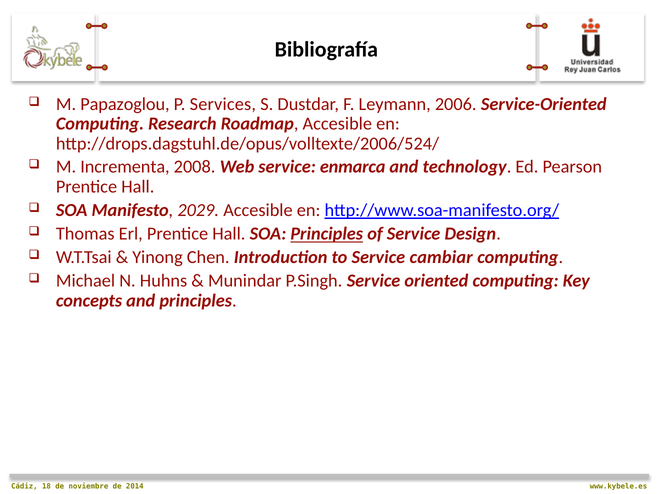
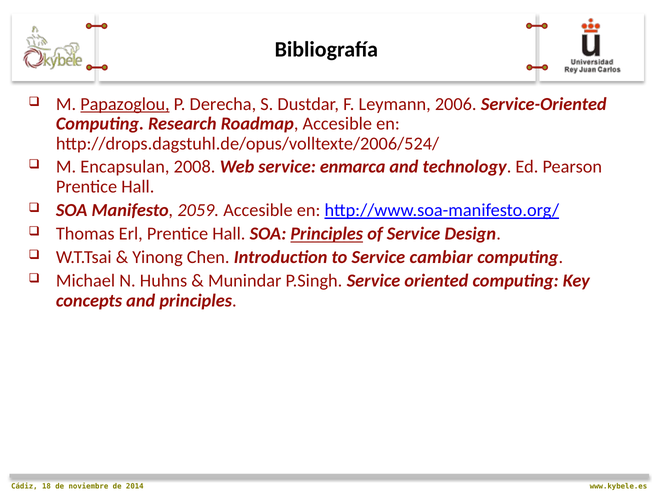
Papazoglou underline: none -> present (125, 104)
Services: Services -> Derecha (223, 104)
Incrementa: Incrementa -> Encapsulan (125, 167)
2029: 2029 -> 2059 (198, 210)
